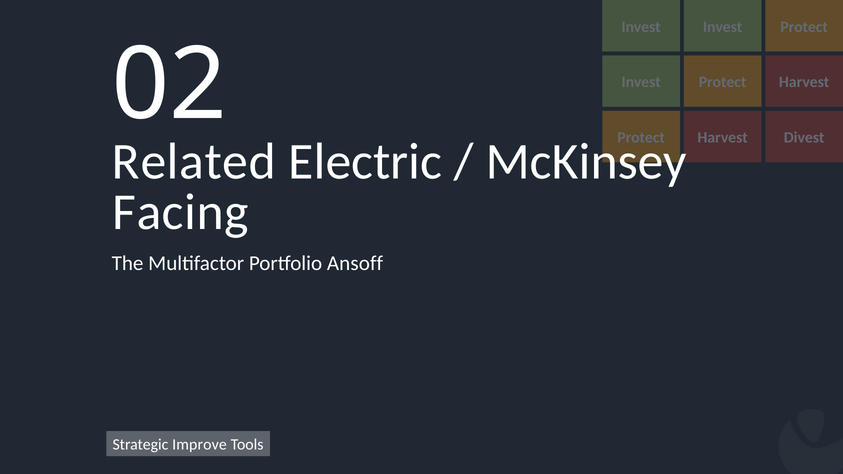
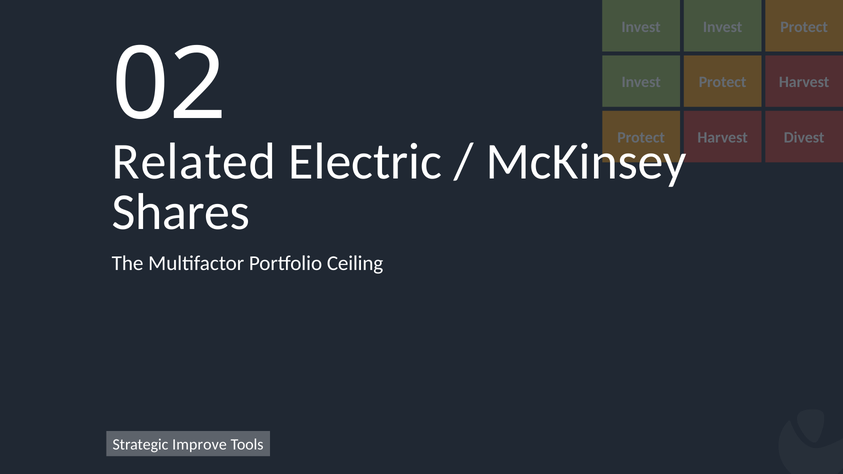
Facing: Facing -> Shares (181, 212)
Ansoff: Ansoff -> Ceiling (355, 263)
